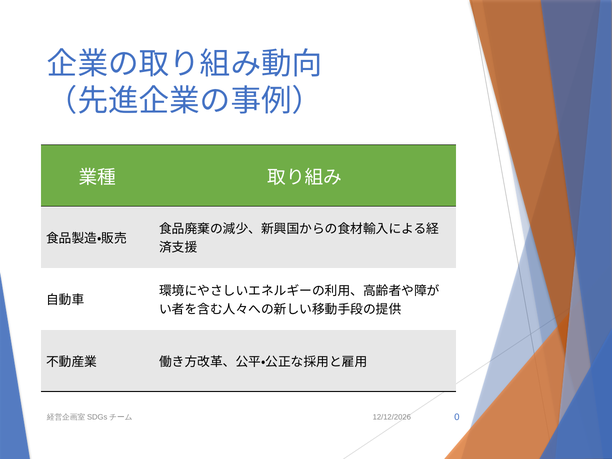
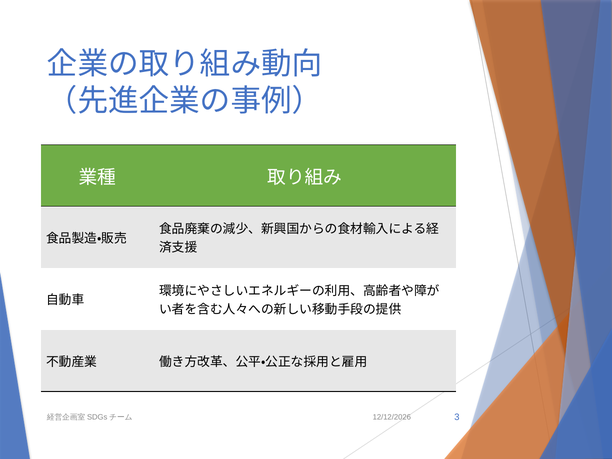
0: 0 -> 3 (457, 417)
